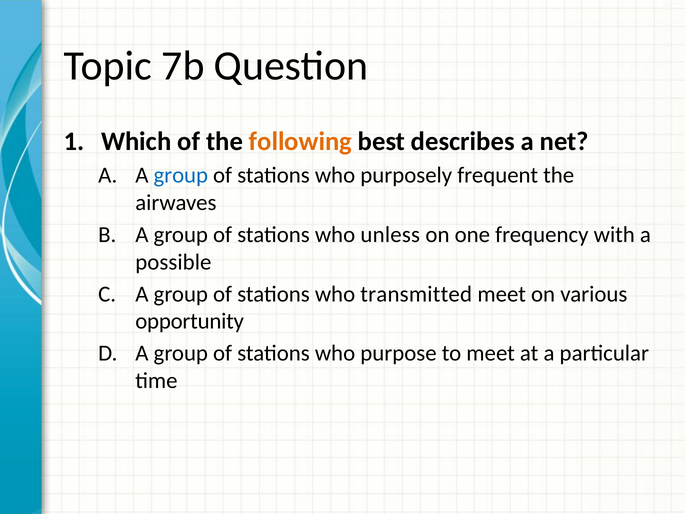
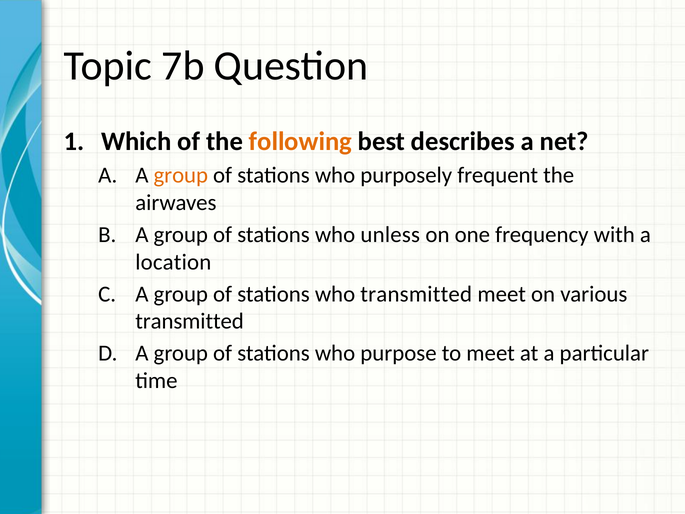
group colour: blue -> orange (181, 175)
possible: possible -> location (173, 262)
opportunity: opportunity -> transmitted (190, 321)
